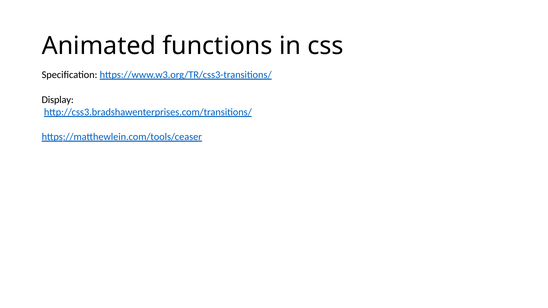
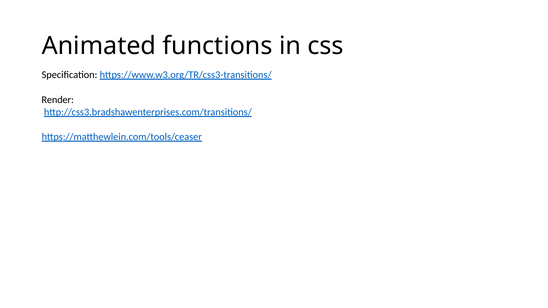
Display: Display -> Render (58, 100)
